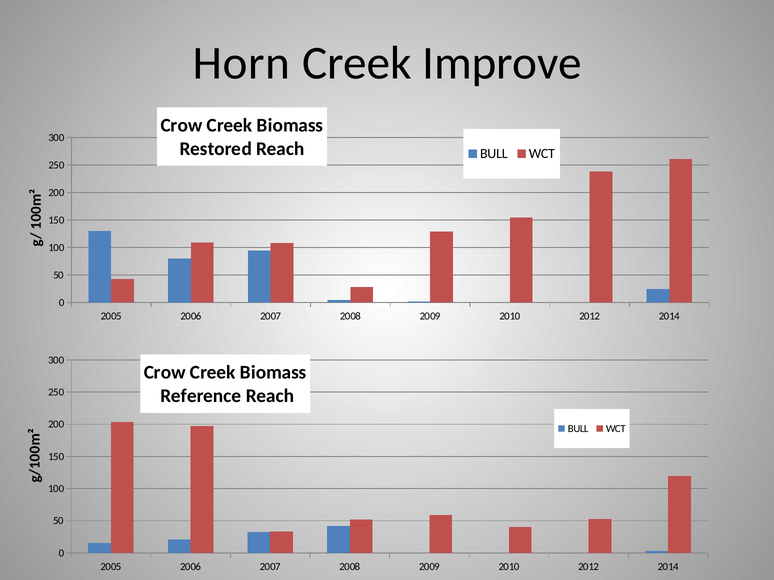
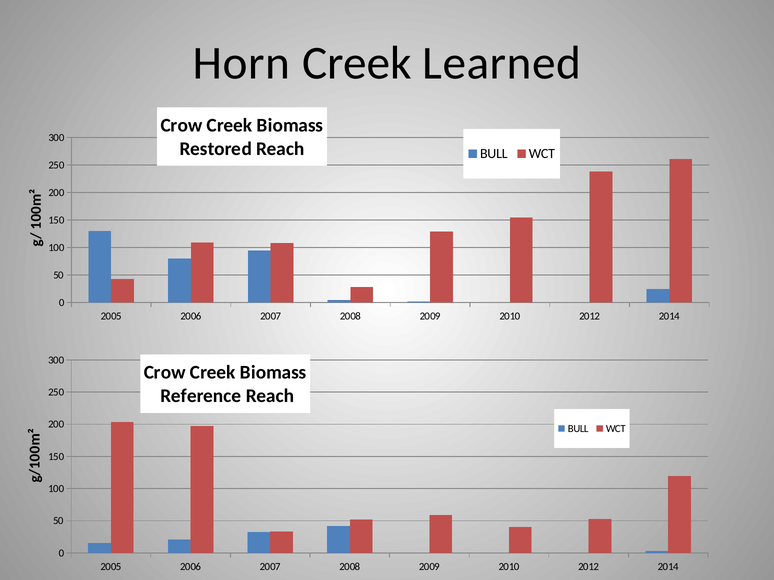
Improve: Improve -> Learned (502, 63)
